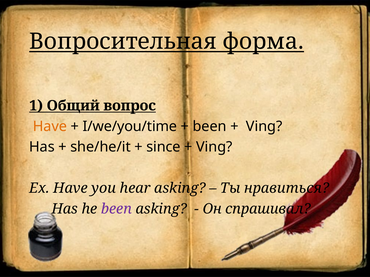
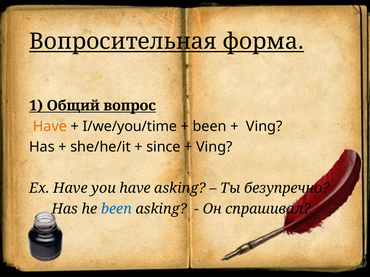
you hear: hear -> have (135, 189)
нравиться: нравиться -> безупречно (287, 189)
been colour: purple -> blue (116, 209)
